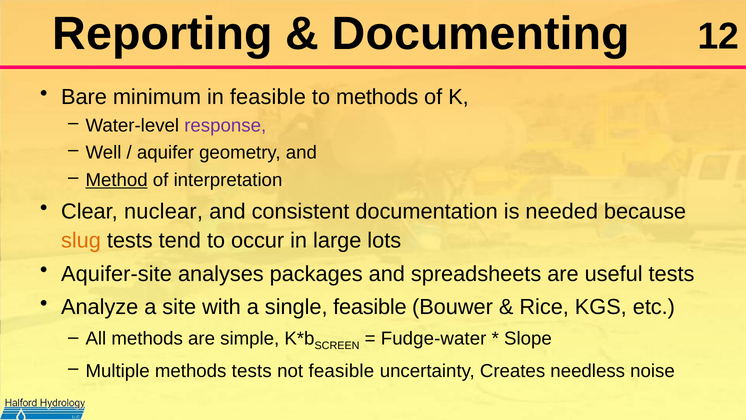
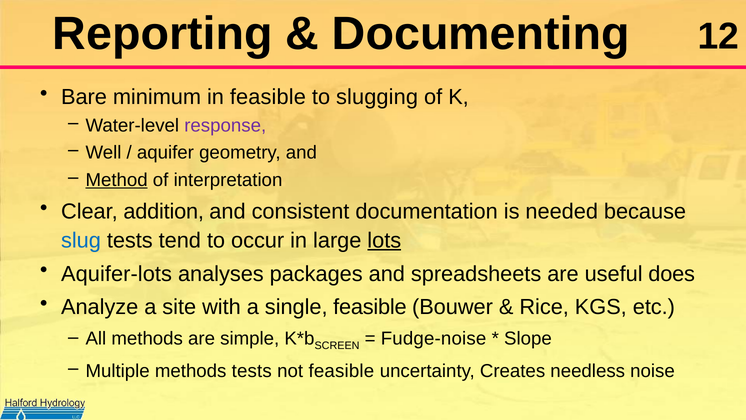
to methods: methods -> slugging (377, 97)
nuclear: nuclear -> addition (164, 211)
slug colour: orange -> blue (81, 240)
lots underline: none -> present (384, 240)
Aquifer-site: Aquifer-site -> Aquifer-lots (117, 274)
useful tests: tests -> does (672, 274)
Fudge-water: Fudge-water -> Fudge-noise (434, 338)
